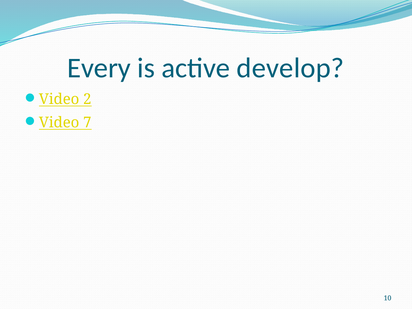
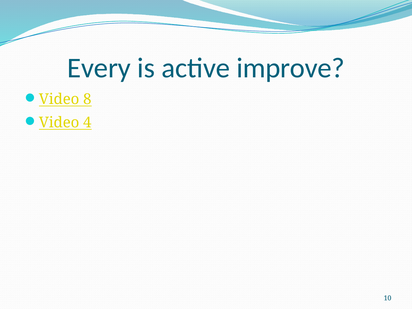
develop: develop -> improve (291, 68)
2: 2 -> 8 (87, 99)
7: 7 -> 4 (87, 123)
